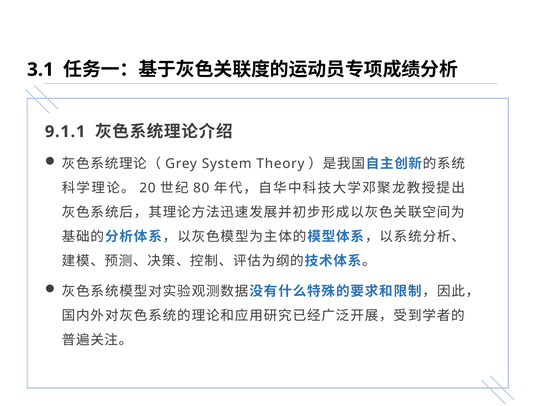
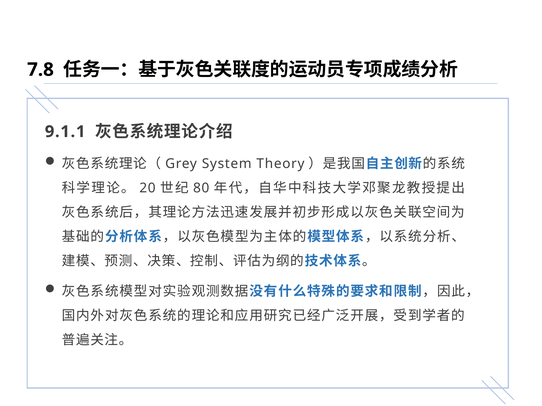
3.1: 3.1 -> 7.8 (40, 70)
